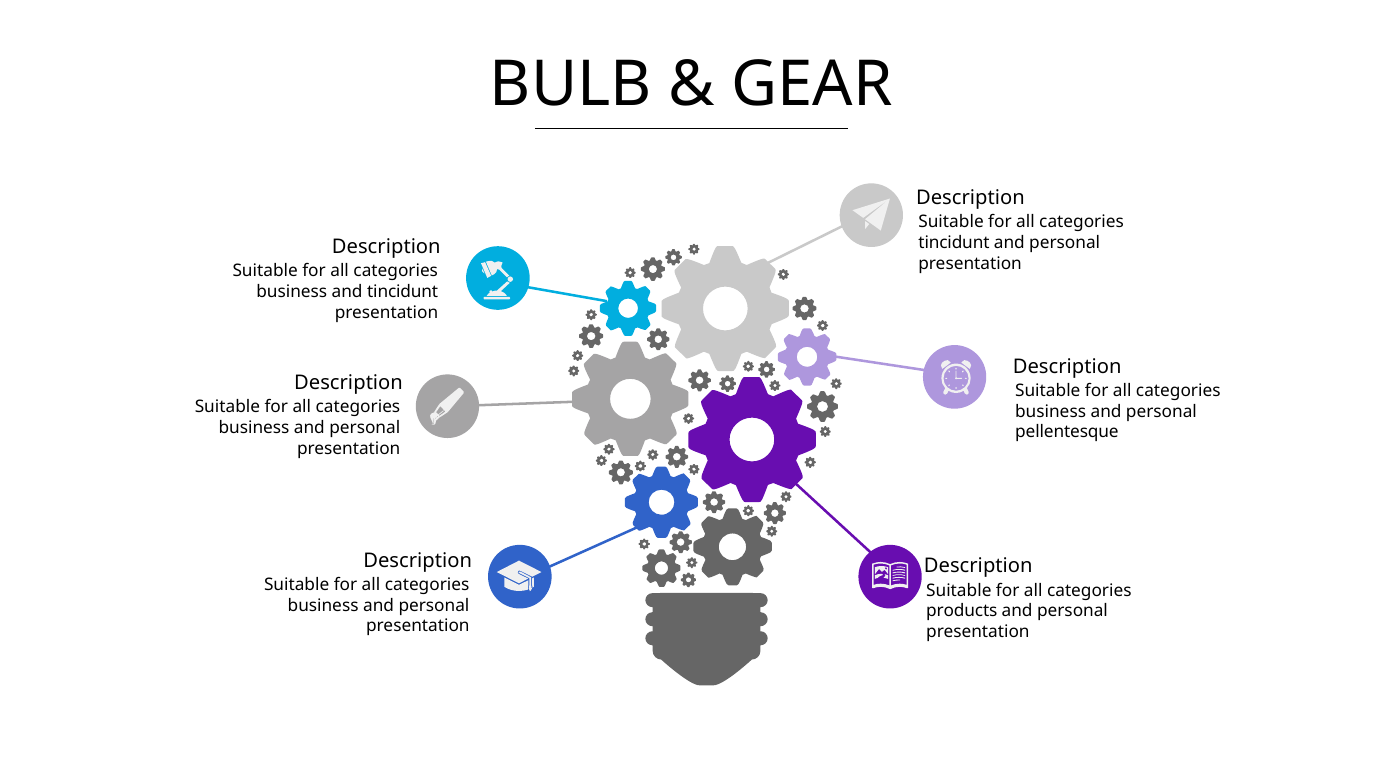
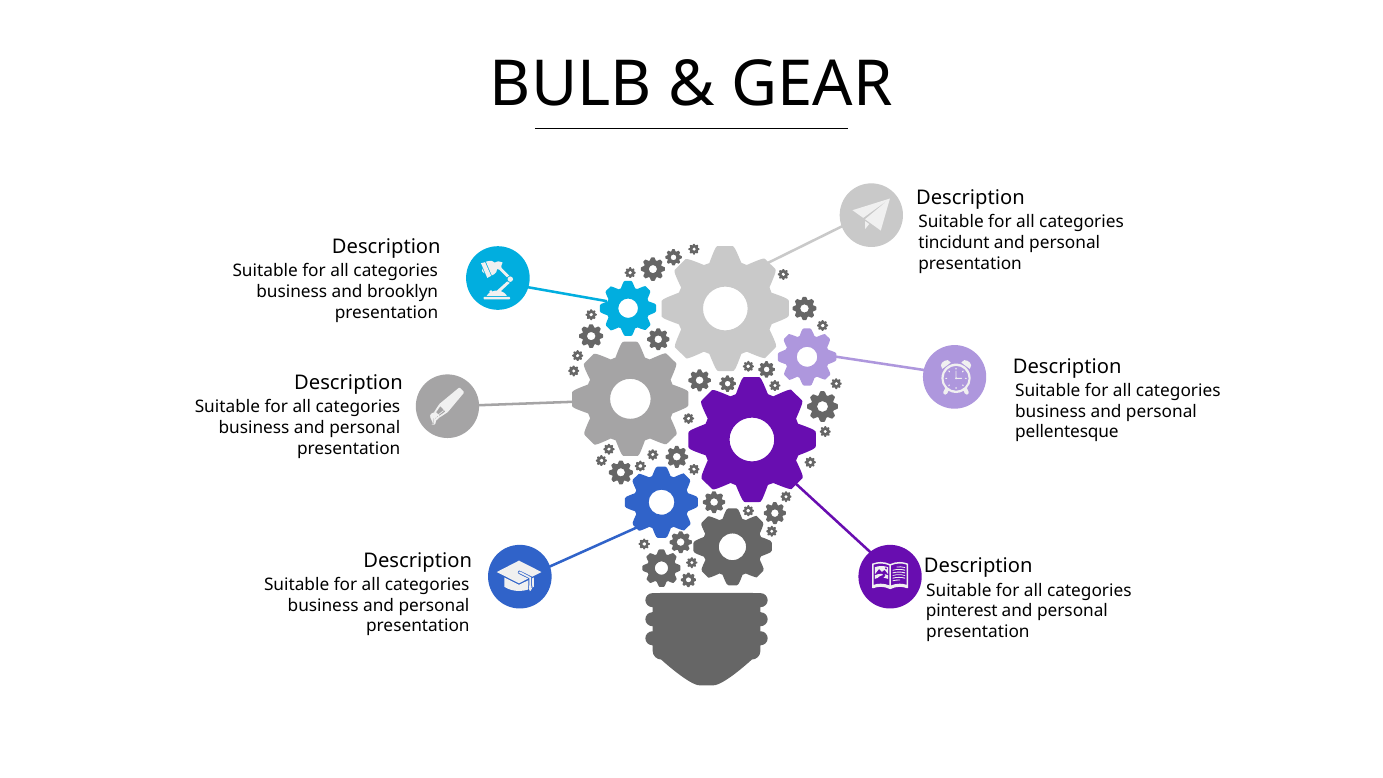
and tincidunt: tincidunt -> brooklyn (403, 292)
products: products -> pinterest (962, 611)
